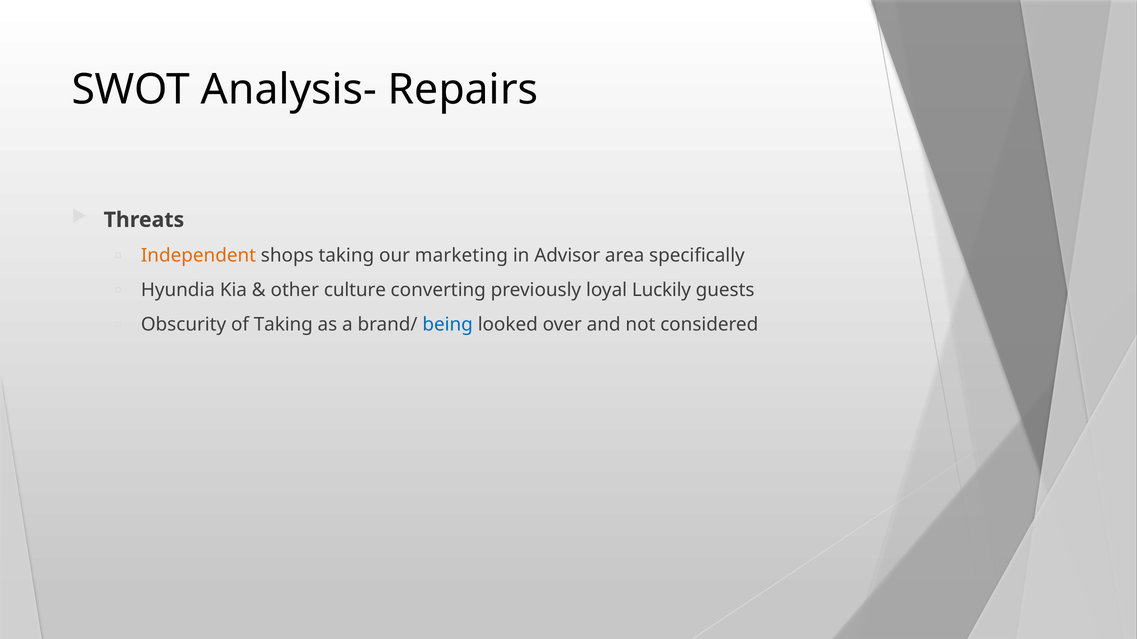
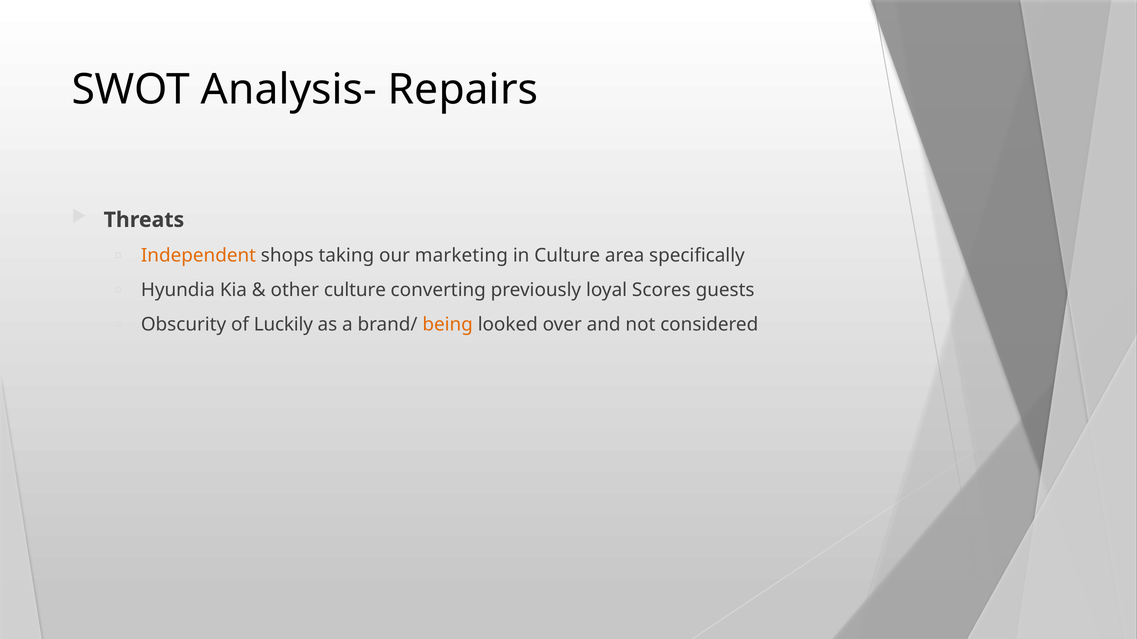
in Advisor: Advisor -> Culture (567, 256)
Luckily: Luckily -> Scores (661, 290)
of Taking: Taking -> Luckily (283, 325)
being colour: blue -> orange (448, 325)
